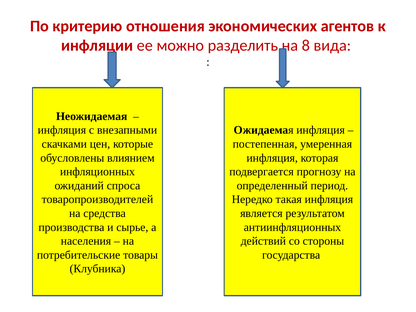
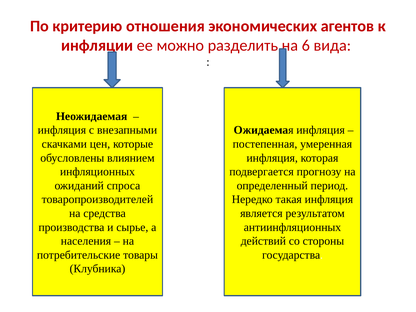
8: 8 -> 6 (306, 46)
